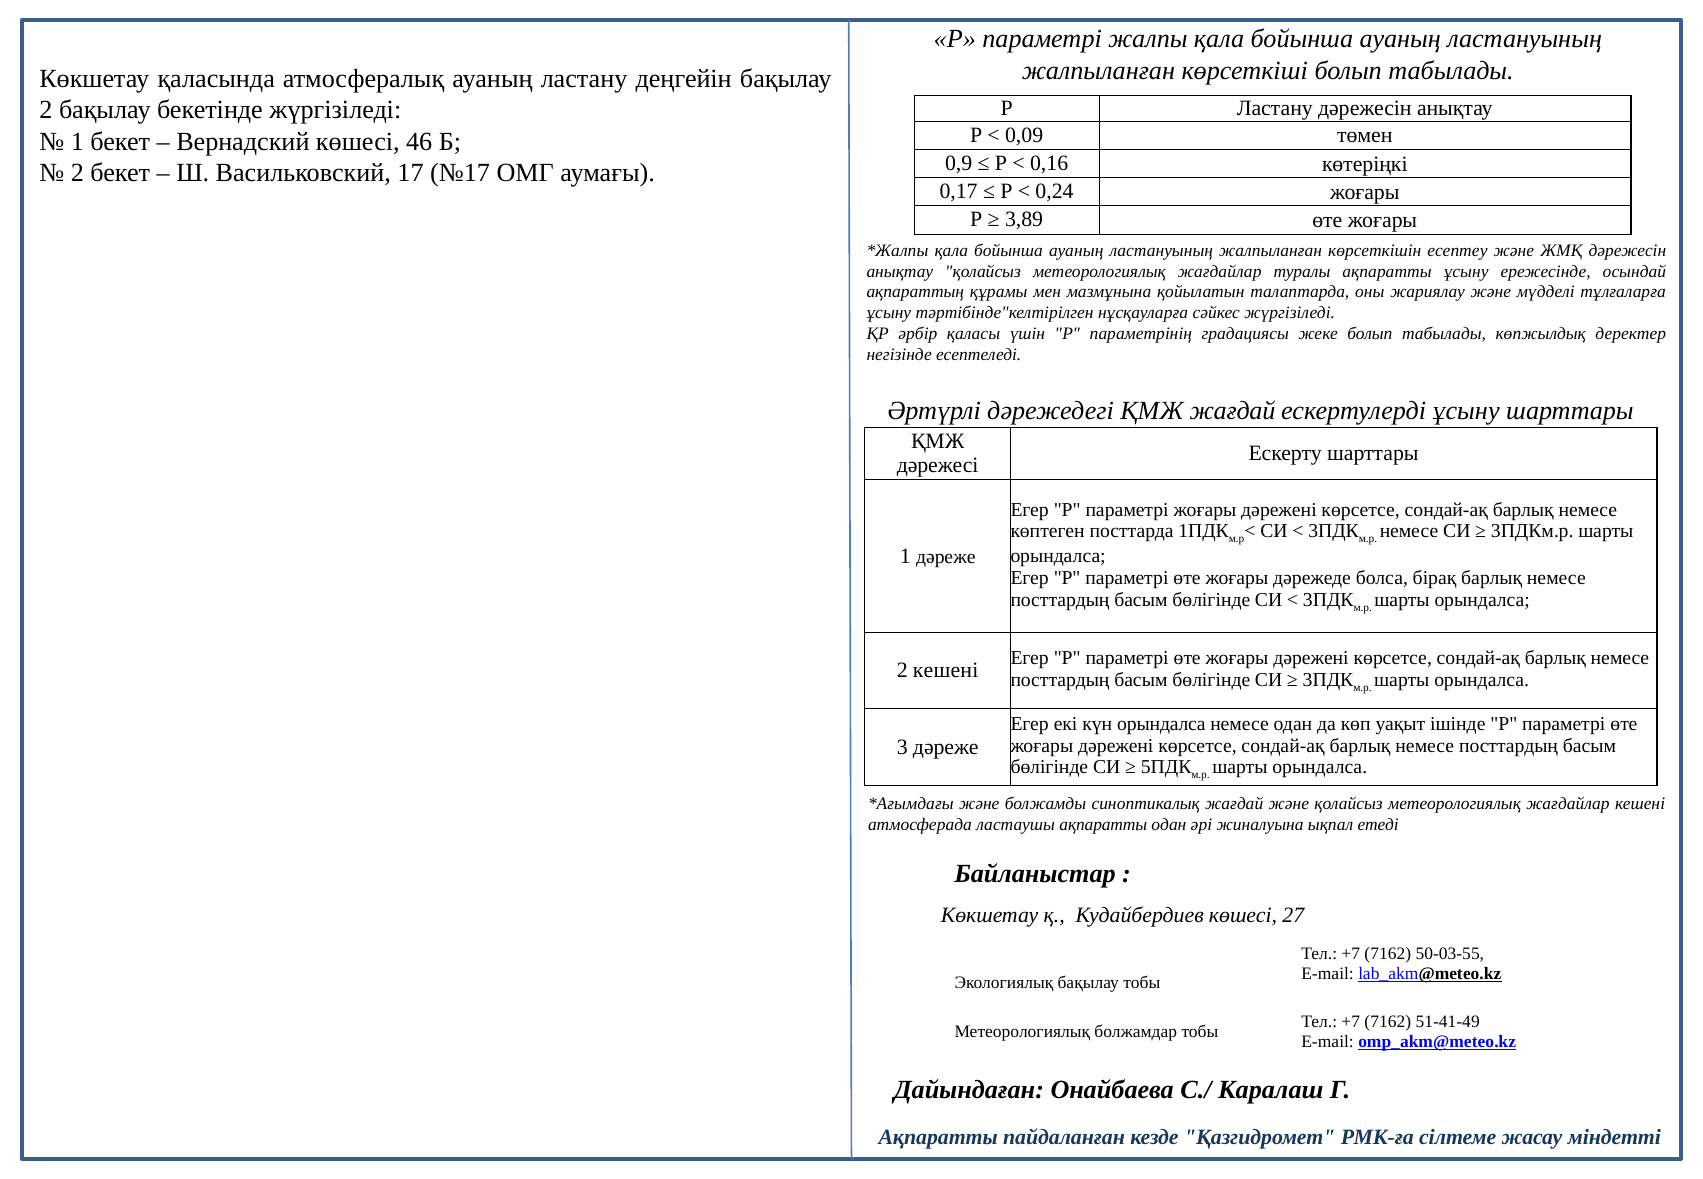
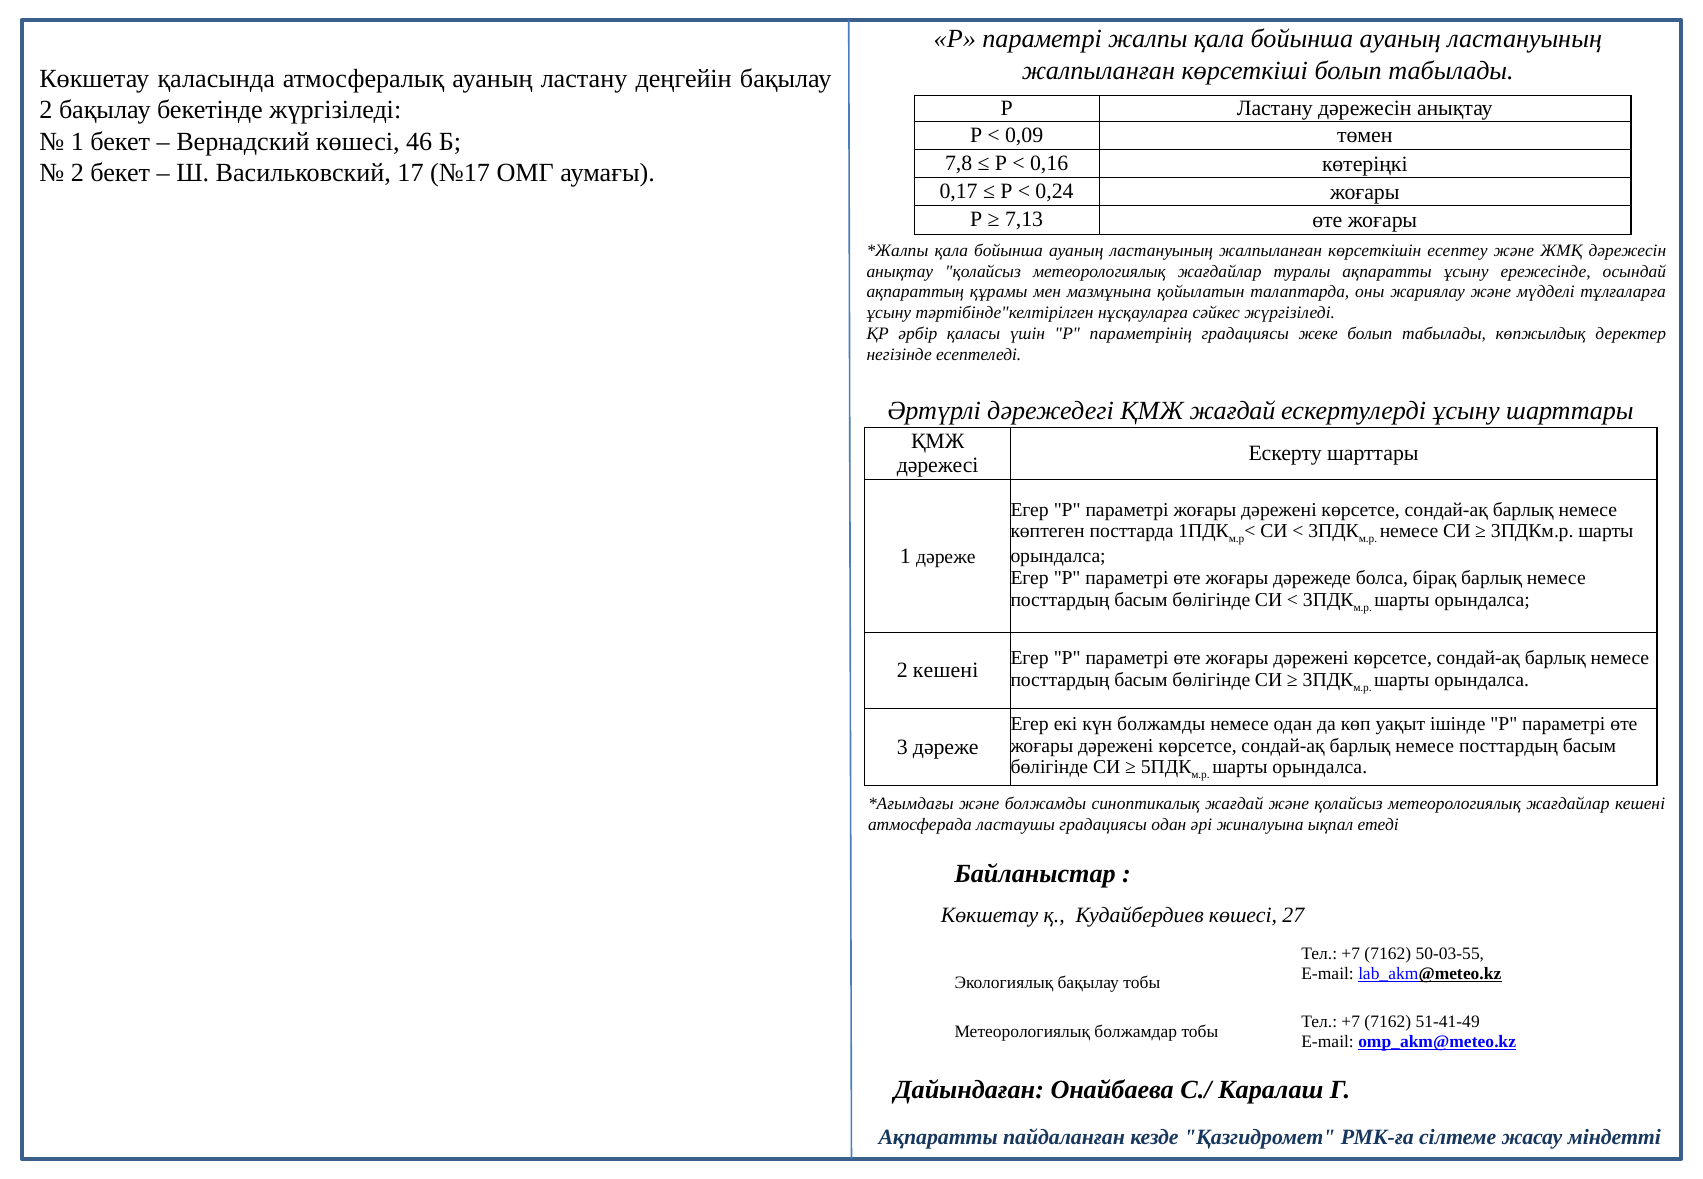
0,9: 0,9 -> 7,8 (959, 164)
3,89: 3,89 -> 7,13 (1024, 220)
күн орындалса: орындалса -> болжамды (1161, 724)
ластаушы ақпаратты: ақпаратты -> градациясы (1103, 825)
